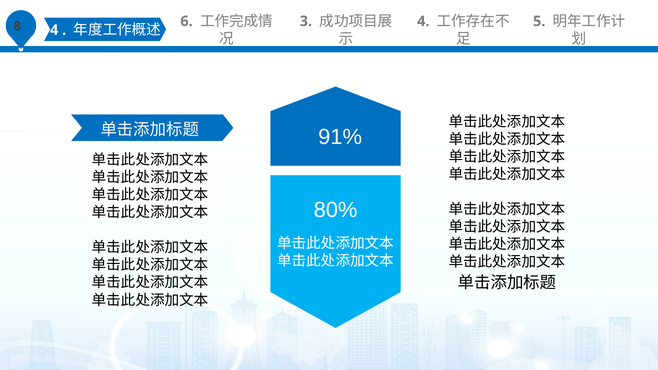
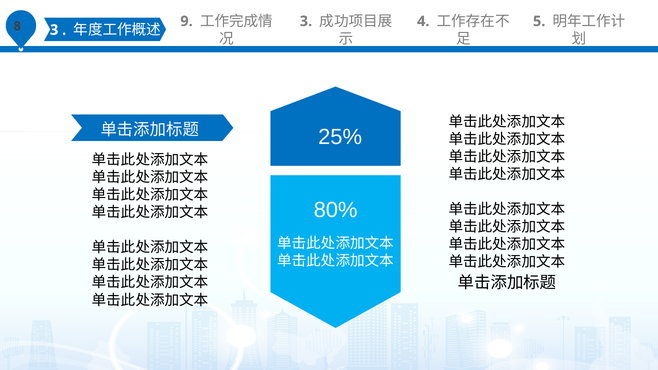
4: 4 -> 3 (54, 30)
6: 6 -> 9 (187, 21)
91%: 91% -> 25% (340, 137)
